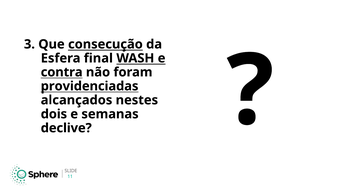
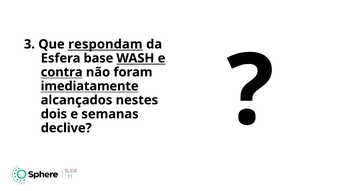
consecução: consecução -> respondam (105, 44)
final: final -> base (98, 58)
providenciadas: providenciadas -> imediatamente (90, 86)
